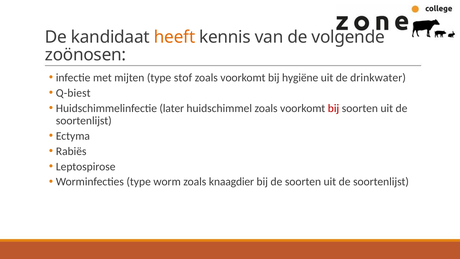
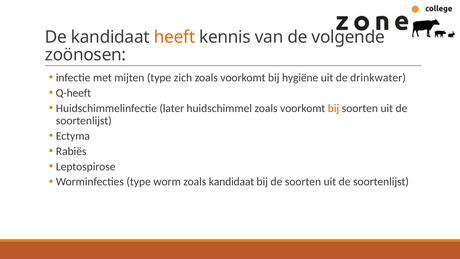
stof: stof -> zich (183, 78)
Q-biest: Q-biest -> Q-heeft (73, 93)
bij colour: red -> orange (334, 108)
zoals knaagdier: knaagdier -> kandidaat (231, 182)
